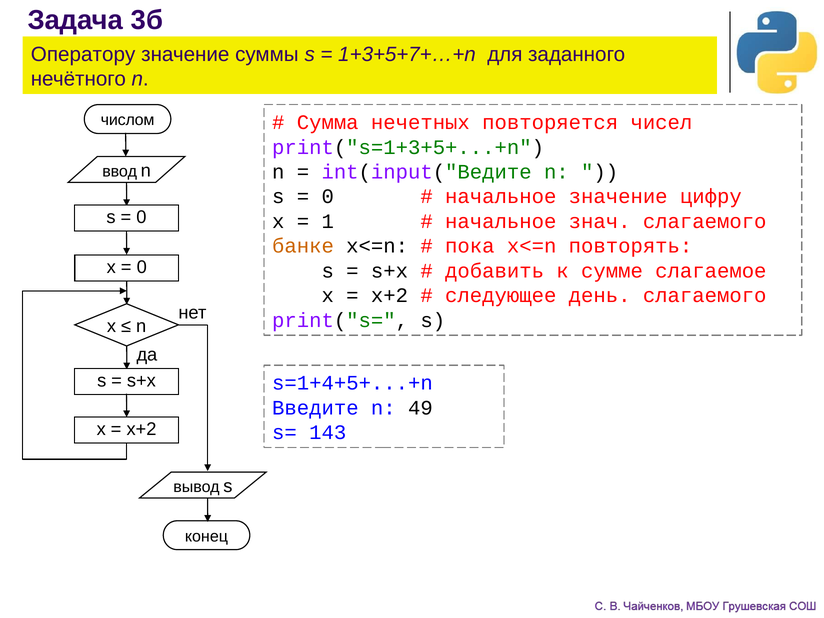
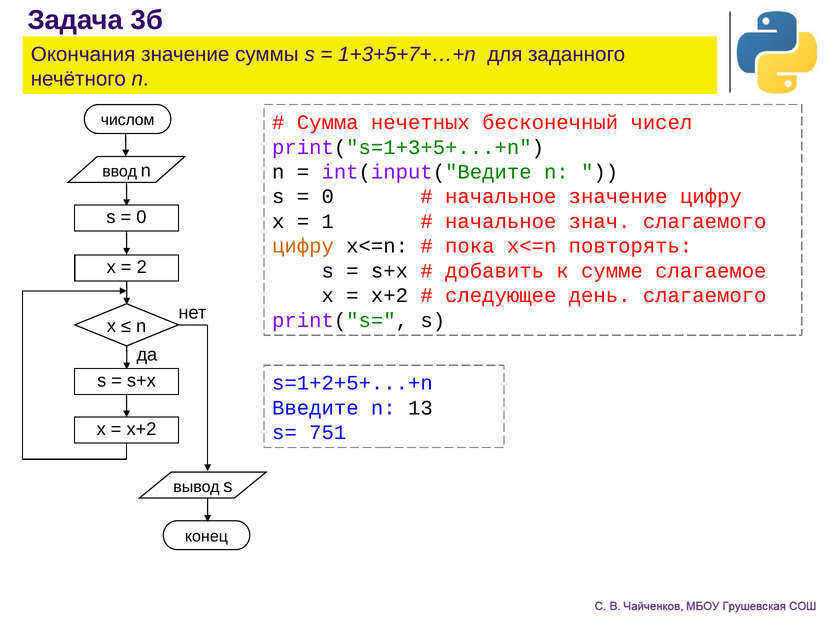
Оператору: Оператору -> Окончания (83, 54)
повторяется: повторяется -> бесконечный (550, 123)
банке: банке -> цифру (303, 246)
0: 0 -> 2 (142, 267)
s=1+4+5+...+n: s=1+4+5+...+n -> s=1+2+5+...+n (352, 383)
49: 49 -> 13 (420, 408)
143: 143 -> 751 (328, 433)
